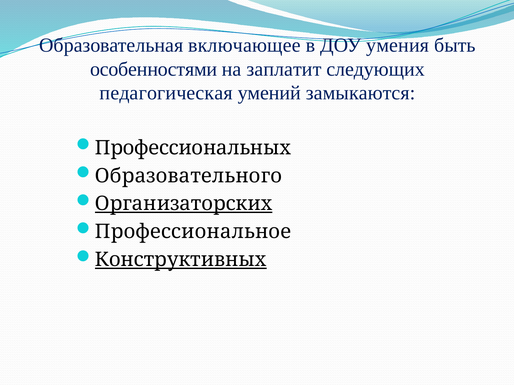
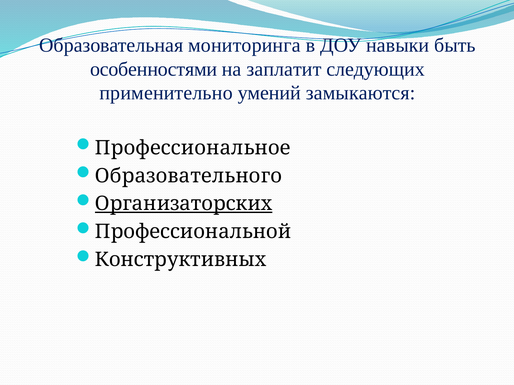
включающее: включающее -> мониторинга (244, 45)
умения: умения -> навыки (398, 45)
педагогическая: педагогическая -> применительно (166, 93)
Профессиональных: Профессиональных -> Профессиональное (193, 148)
Профессиональное: Профессиональное -> Профессиональной (193, 232)
Конструктивных underline: present -> none (181, 260)
